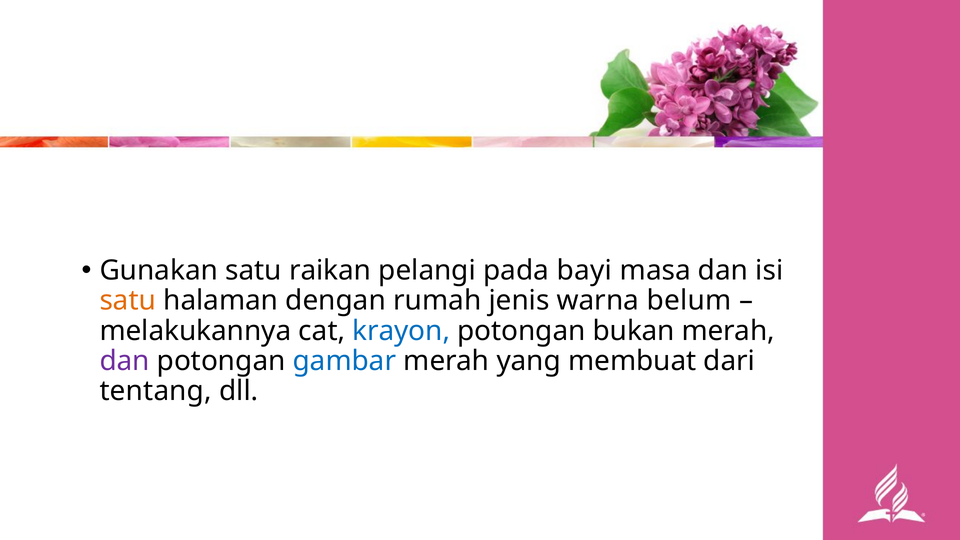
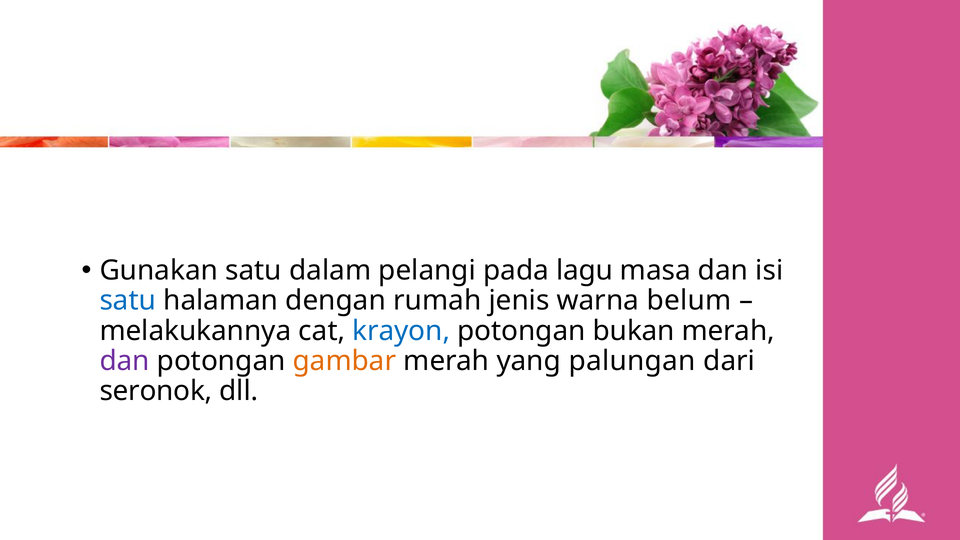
raikan: raikan -> dalam (330, 270)
bayi: bayi -> lagu (585, 270)
satu colour: orange -> blue (128, 301)
gambar colour: blue -> orange (344, 361)
membuat: membuat -> palungan (632, 361)
tentang: tentang -> seronok (156, 391)
